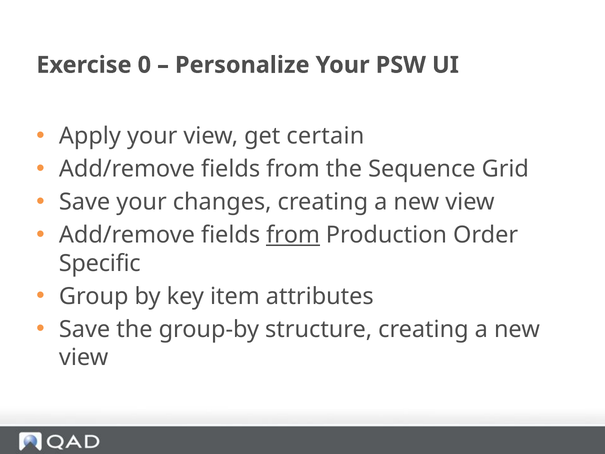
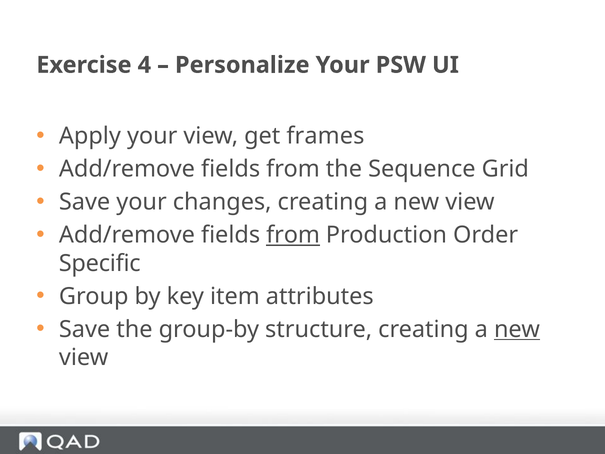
0: 0 -> 4 (144, 65)
certain: certain -> frames (325, 136)
new underline: none -> present (517, 329)
